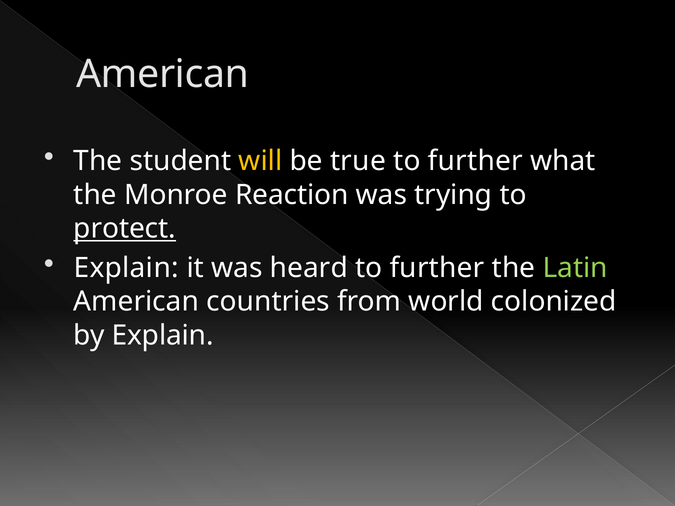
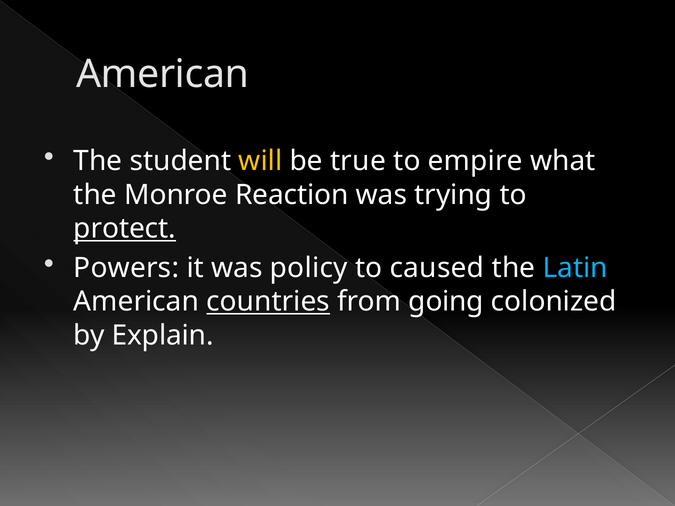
further: further -> empire (475, 161)
Explain: Explain -> Powers (126, 268)
heard: heard -> policy (309, 268)
further: further -> caused (437, 268)
Latin colour: light green -> light blue (575, 268)
countries underline: none -> present (268, 302)
world: world -> going (446, 302)
